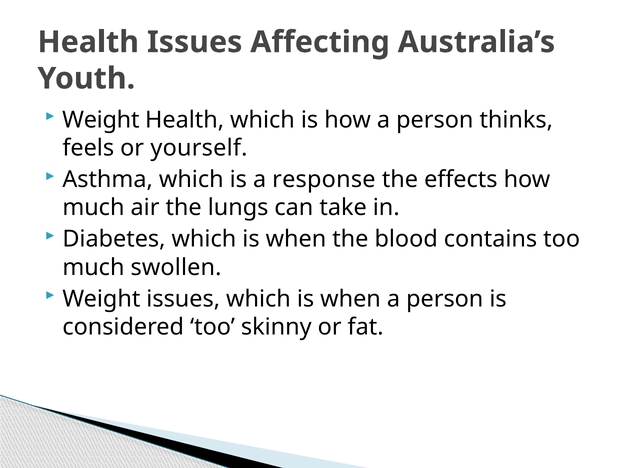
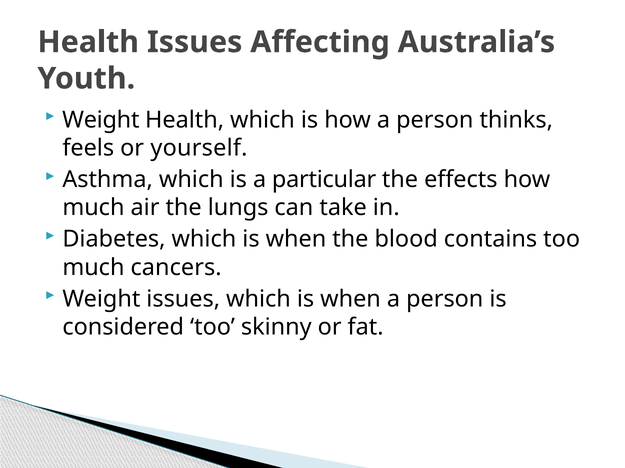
response: response -> particular (324, 180)
swollen: swollen -> cancers (176, 268)
